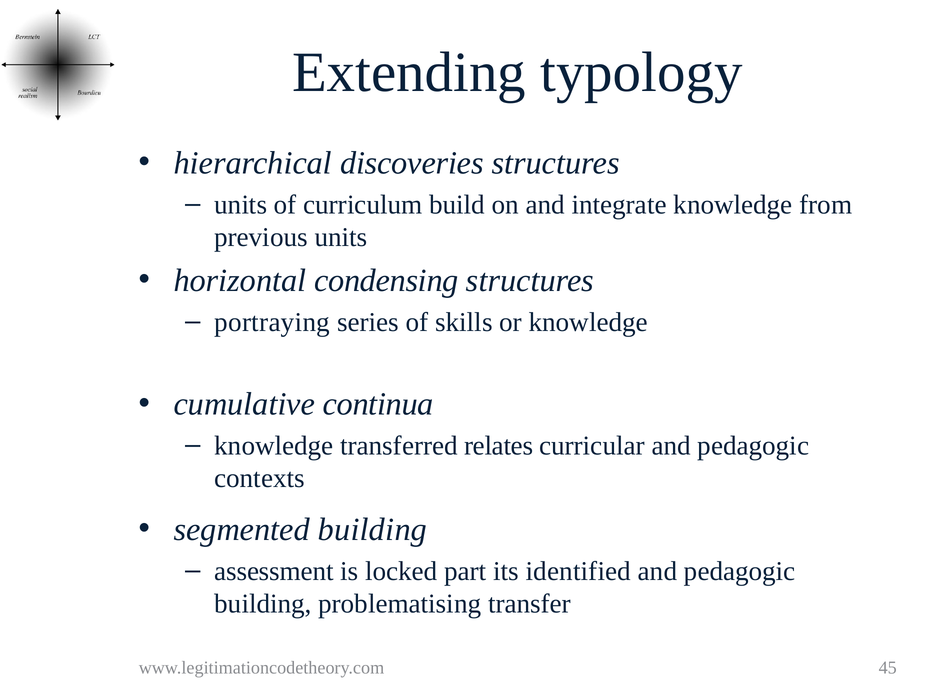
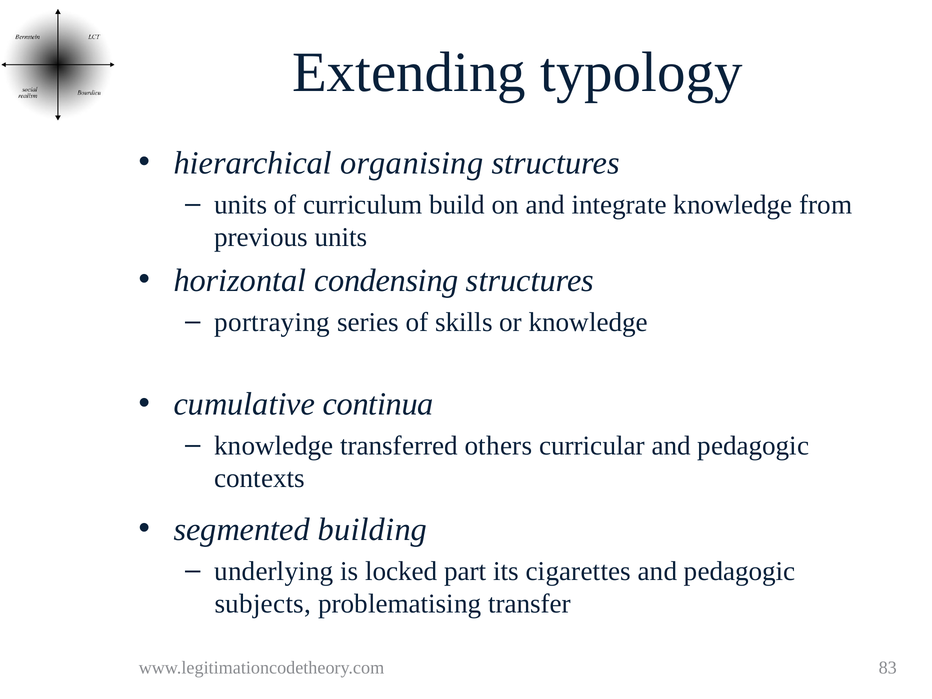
discoveries: discoveries -> organising (412, 163)
relates: relates -> others (498, 446)
assessment: assessment -> underlying (274, 571)
identified: identified -> cigarettes (578, 571)
building: building -> subjects (263, 604)
45: 45 -> 83 (888, 668)
